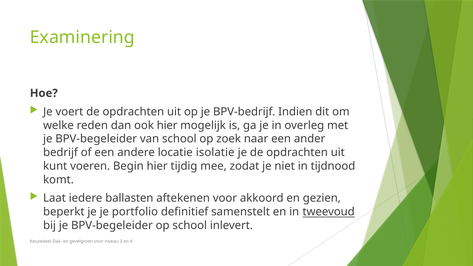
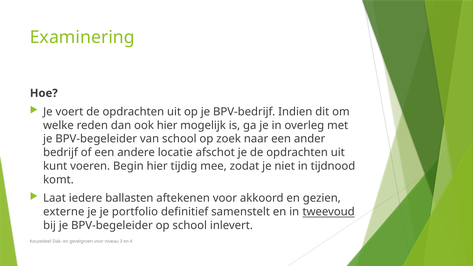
isolatie: isolatie -> afschot (215, 152)
beperkt: beperkt -> externe (64, 212)
